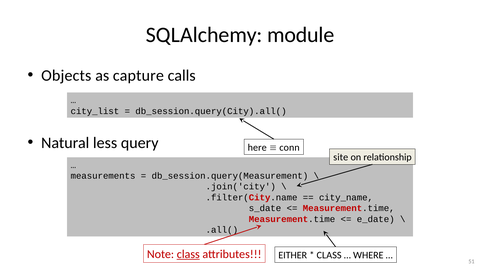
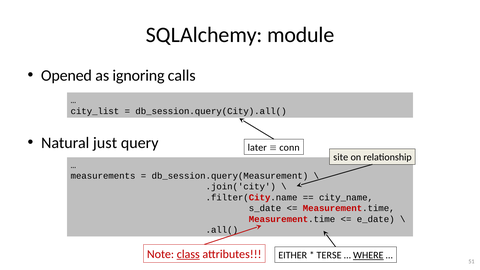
Objects: Objects -> Opened (66, 76)
capture: capture -> ignoring (139, 76)
less: less -> just (105, 143)
here: here -> later (257, 148)
CLASS: CLASS -> TERSE (329, 255)
WHERE underline: none -> present (368, 255)
